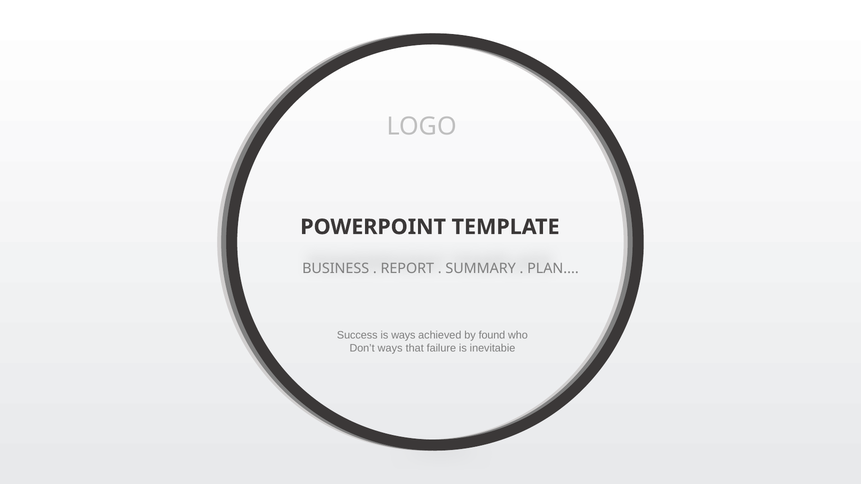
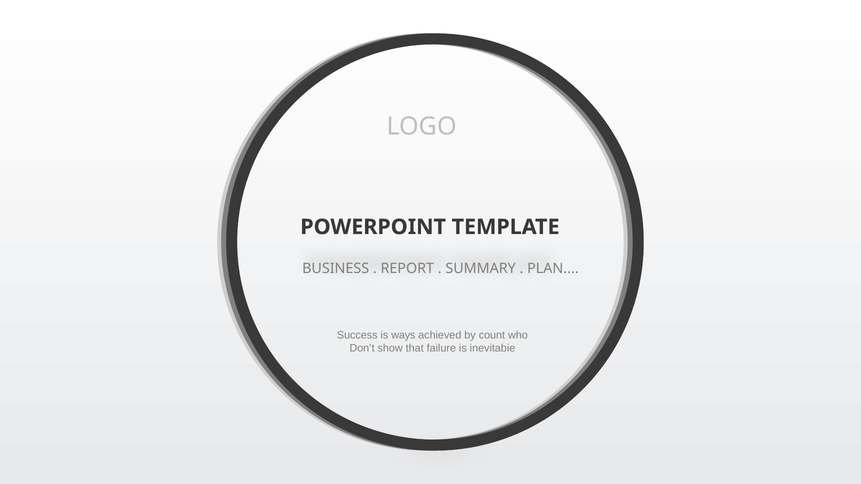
found: found -> count (492, 336)
Don’t ways: ways -> show (390, 349)
